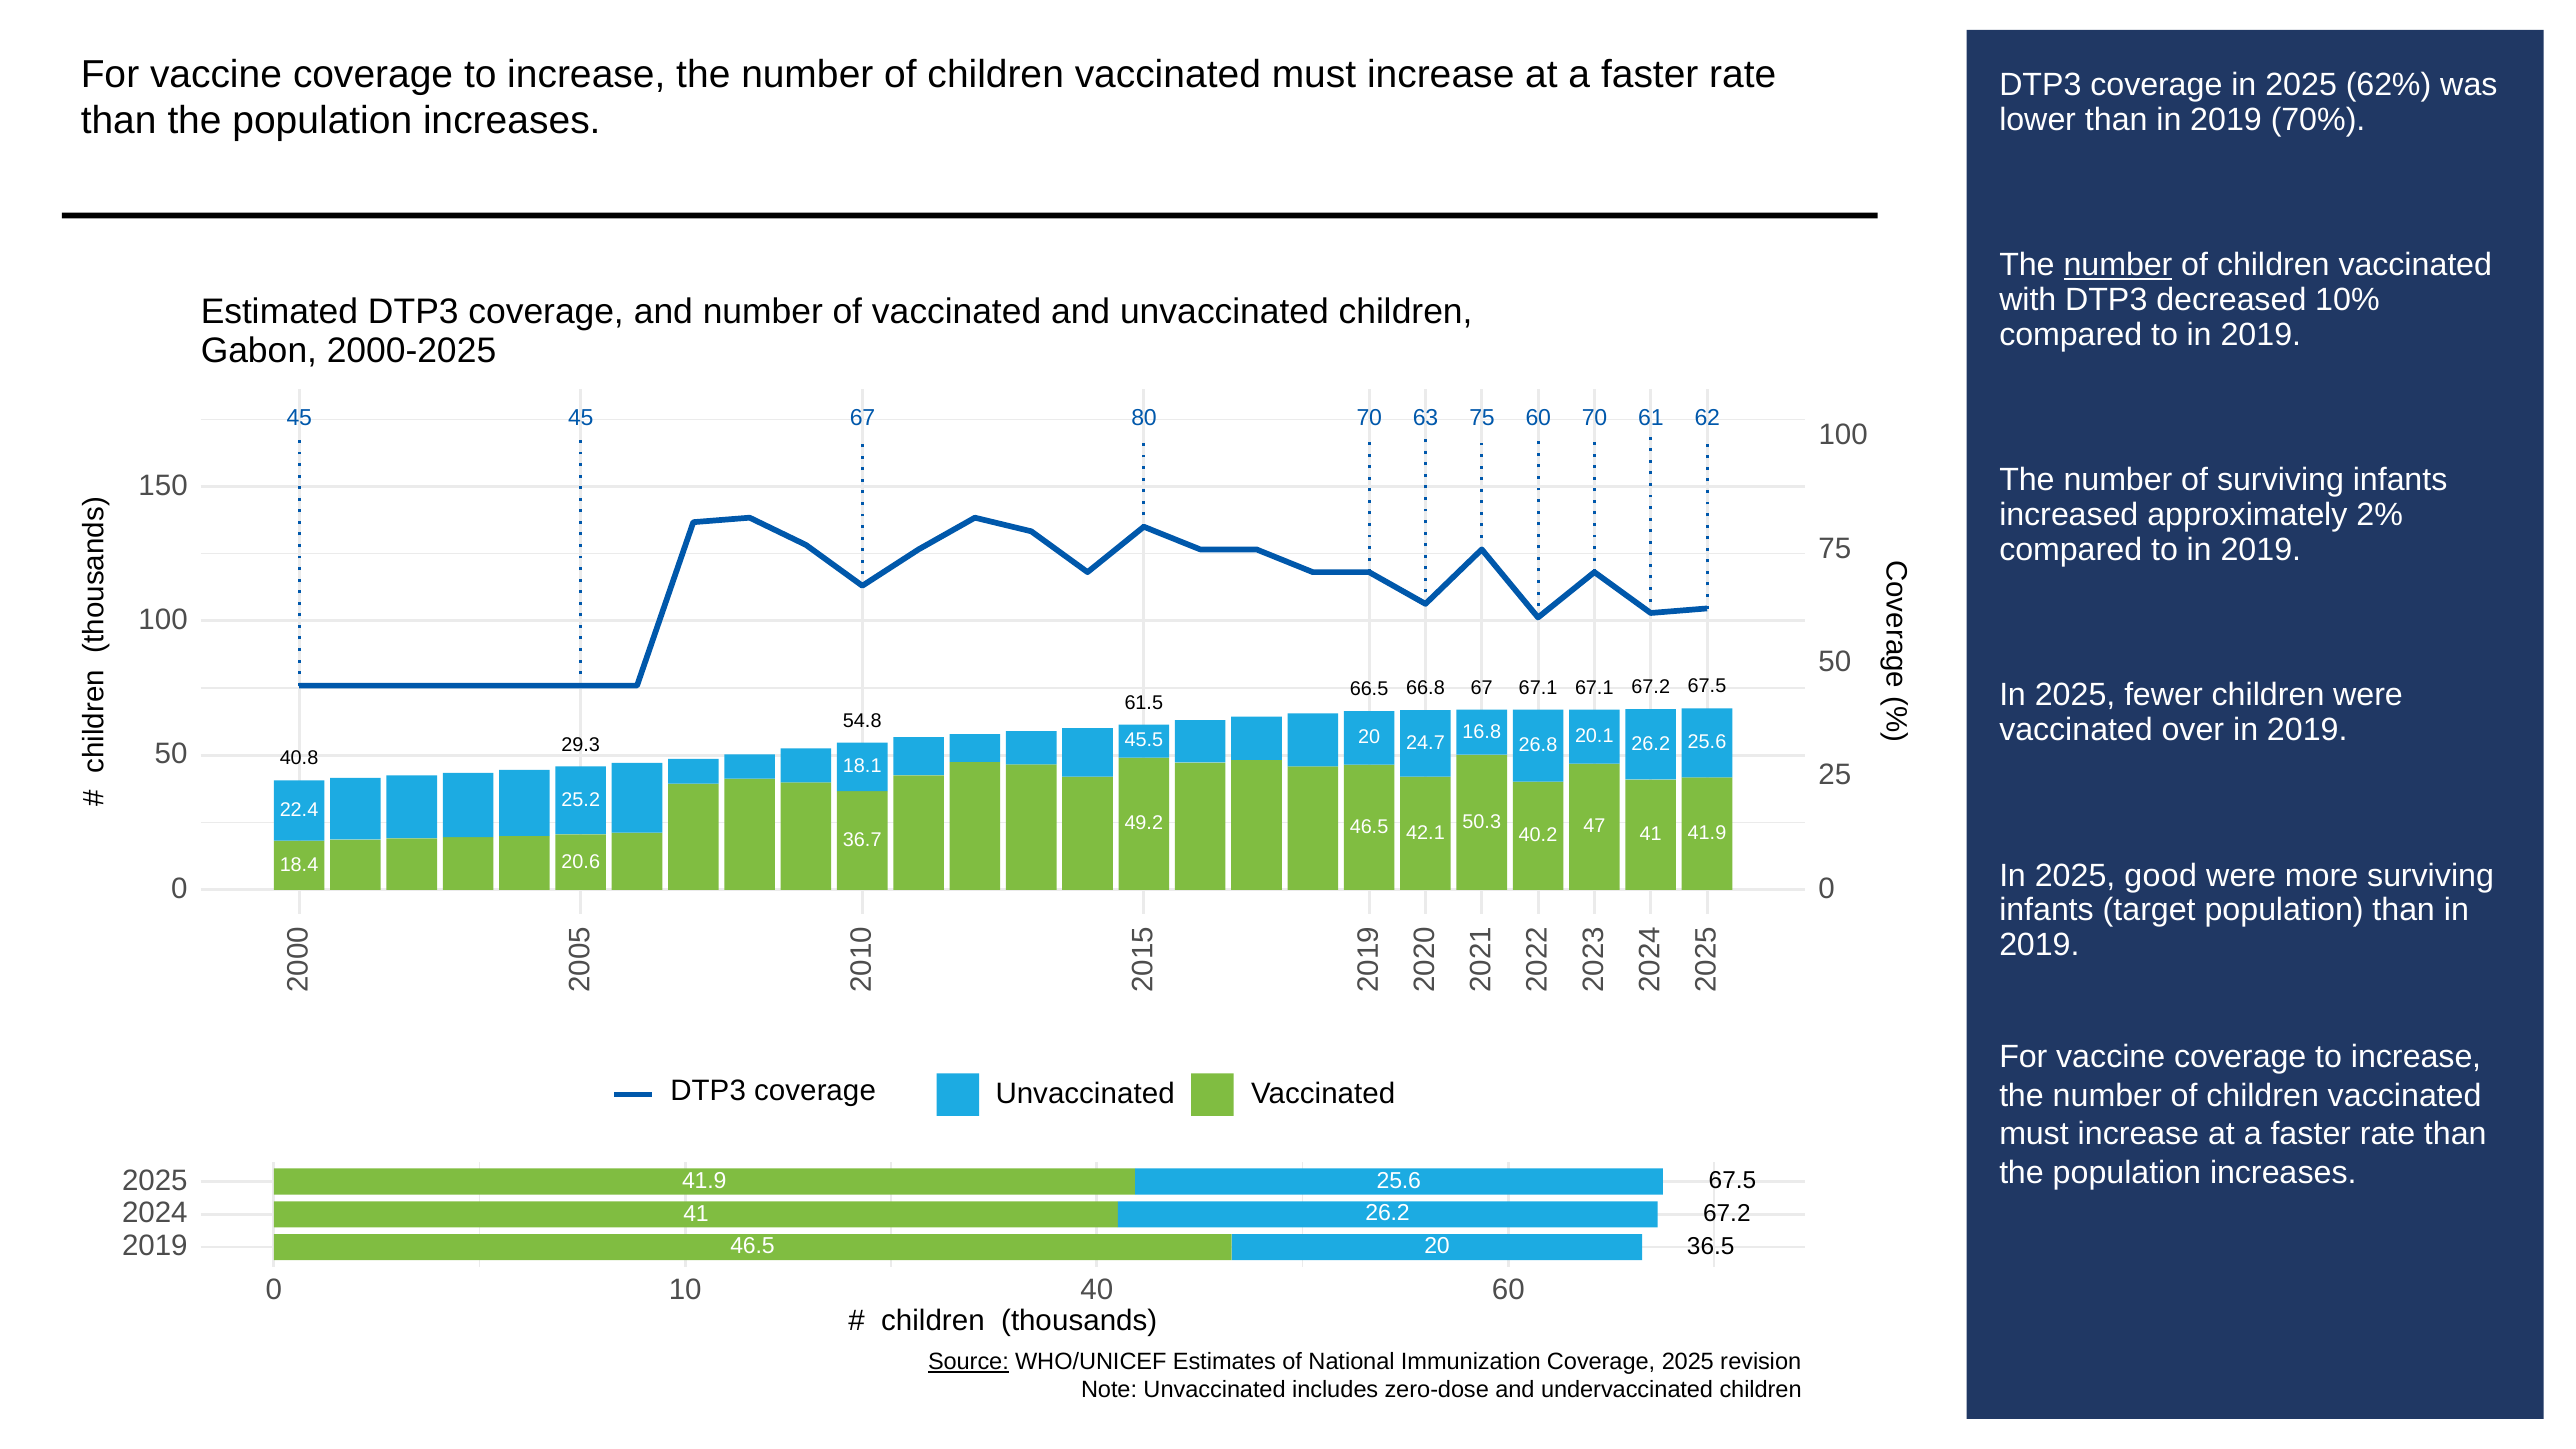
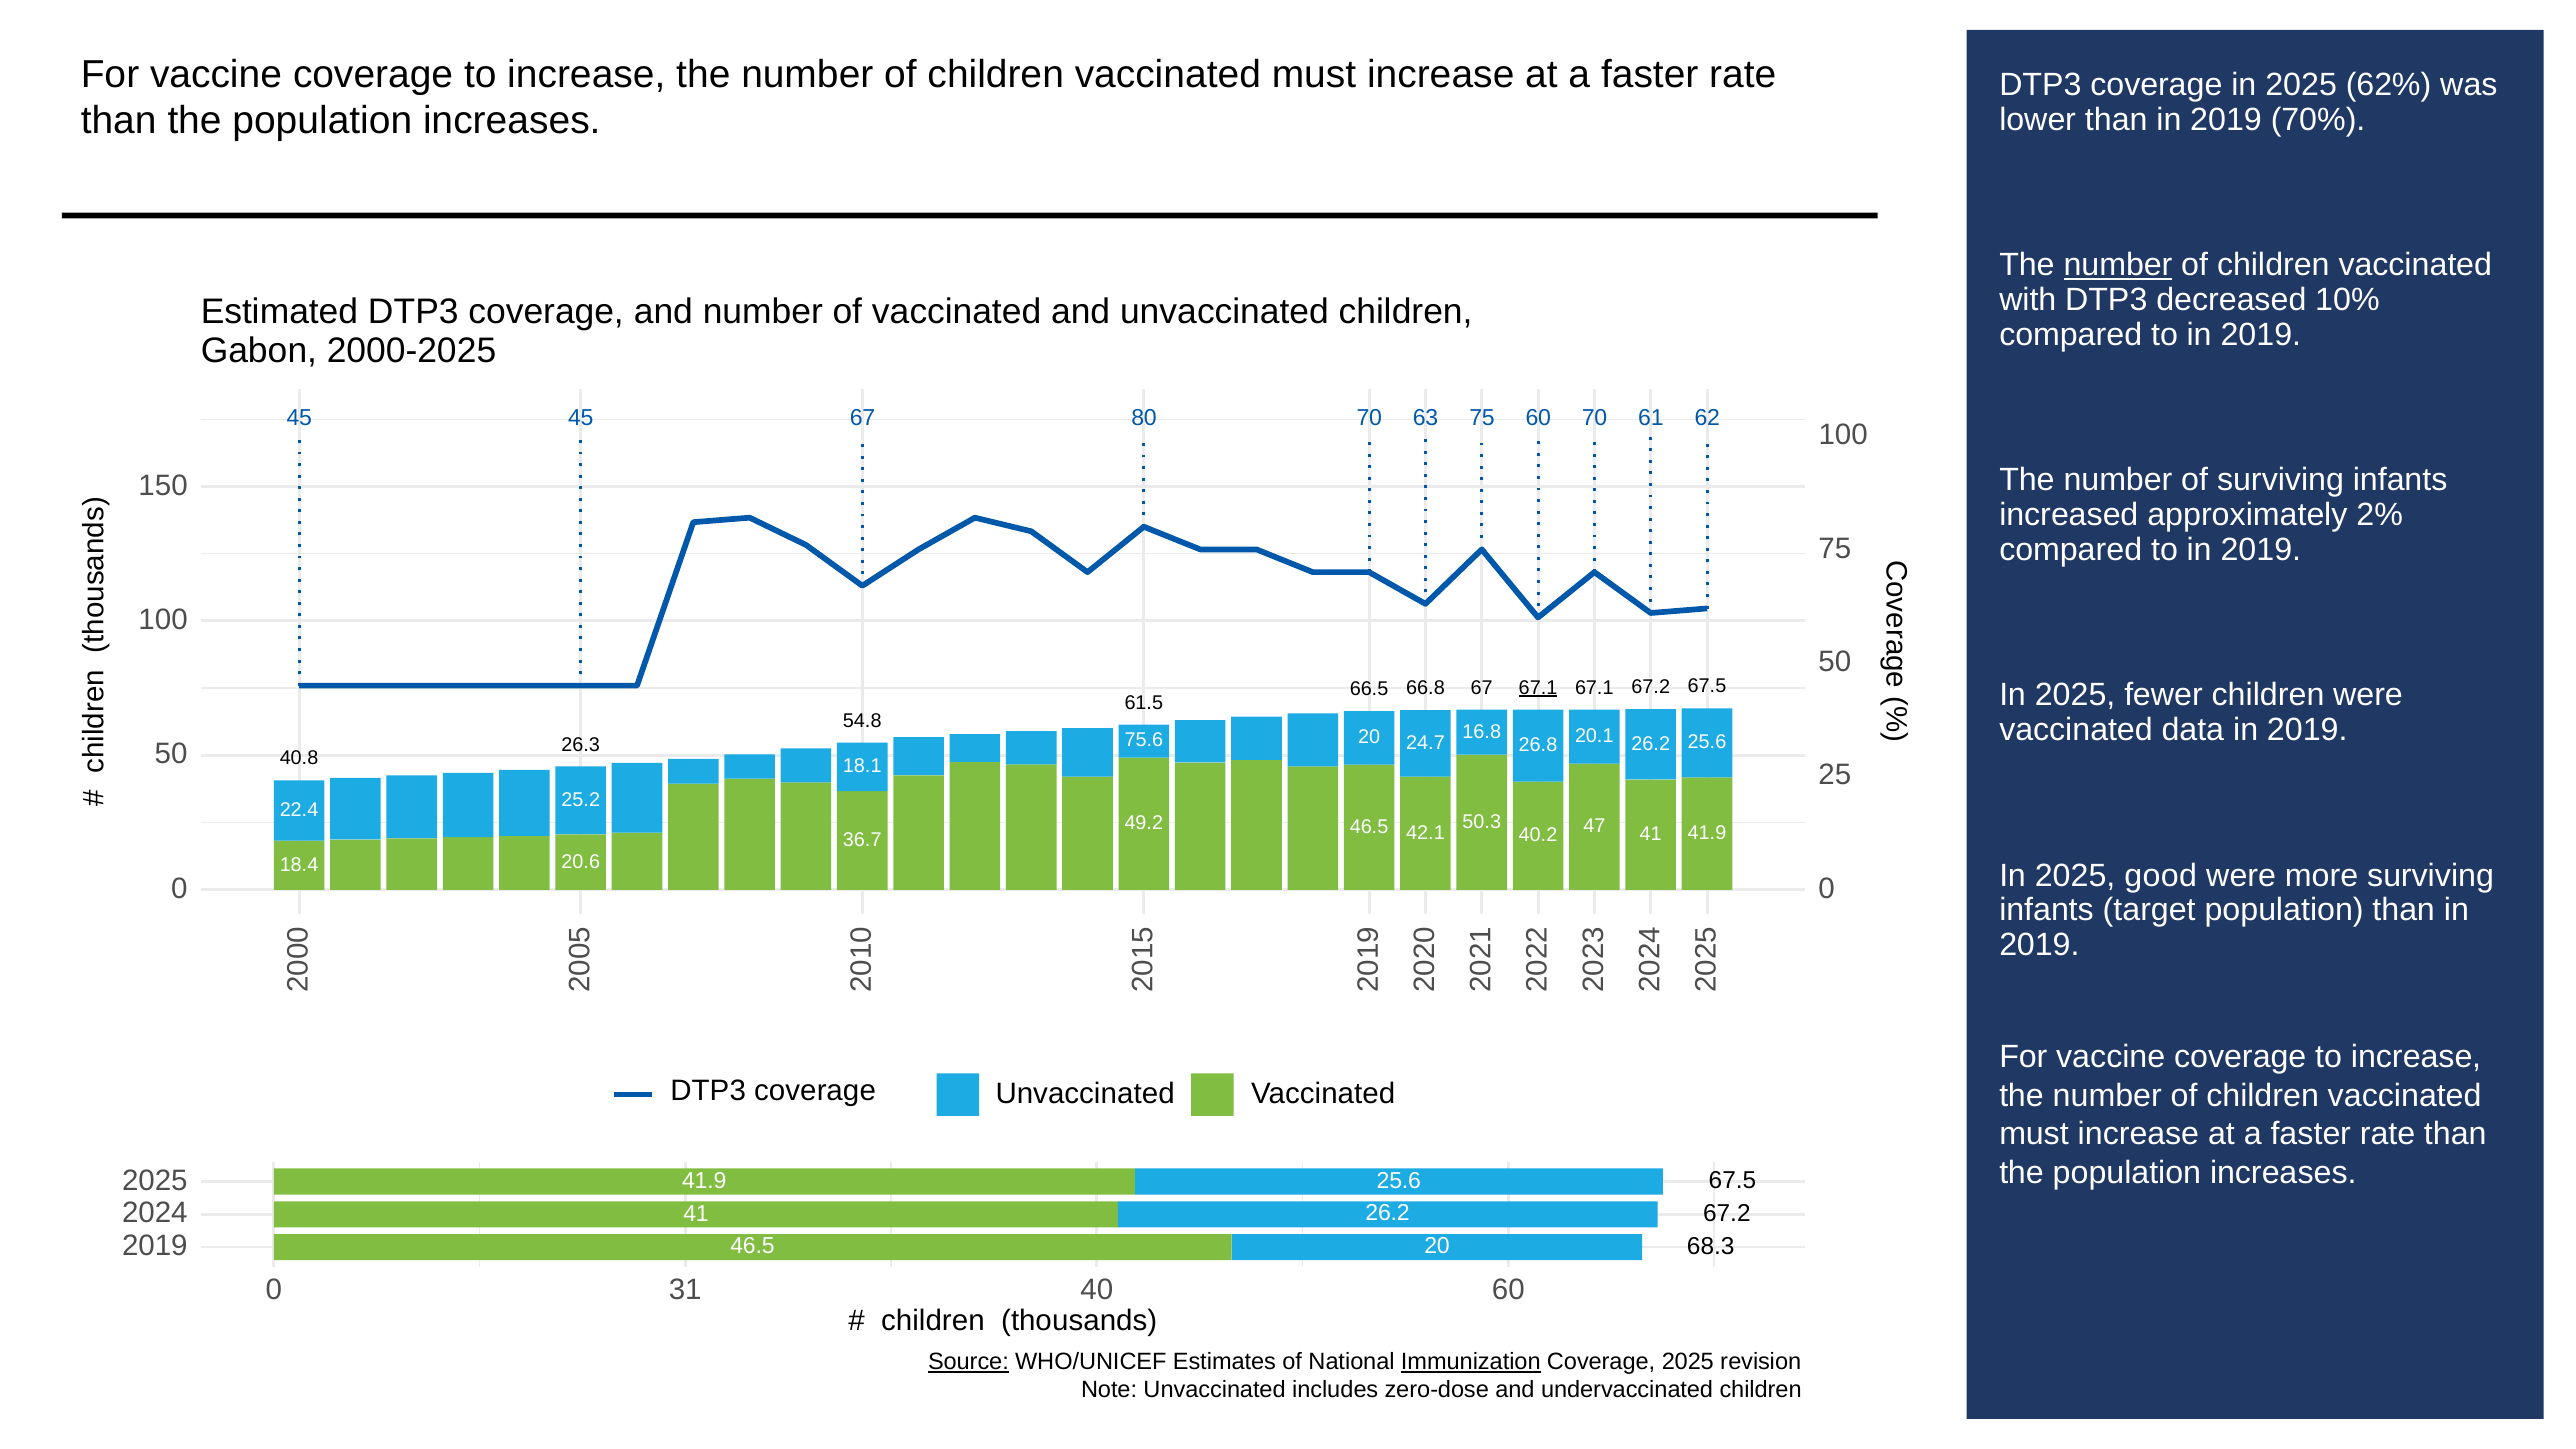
67.1 underline: none -> present (1538, 688)
over: over -> data (2193, 730)
45.5: 45.5 -> 75.6 (1144, 740)
29.3: 29.3 -> 26.3 (581, 744)
36.5: 36.5 -> 68.3 (1711, 1246)
10: 10 -> 31 (685, 1289)
Immunization underline: none -> present (1471, 1362)
